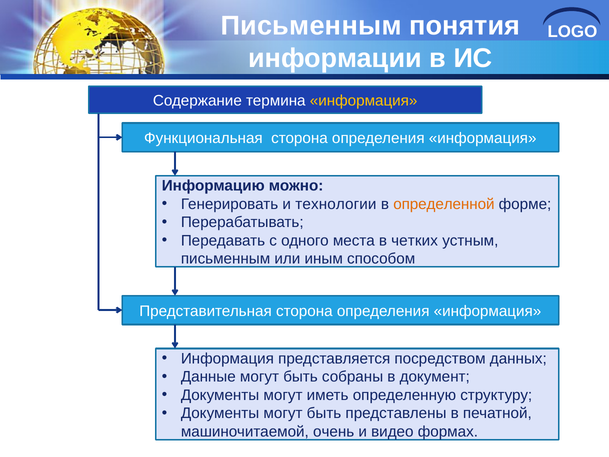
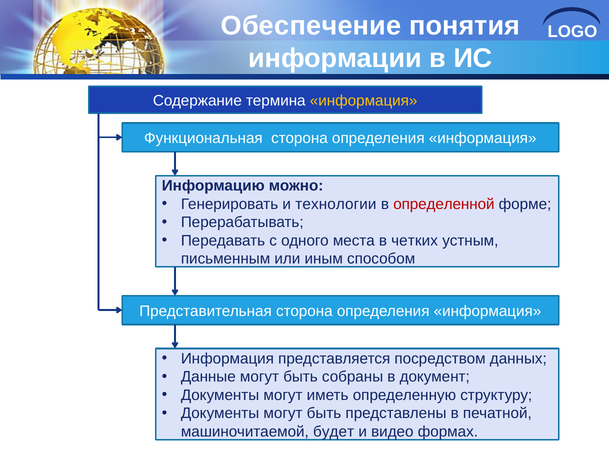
Письменным: Письменным -> Обеспечение (311, 26)
определенной colour: orange -> red (444, 204)
очень: очень -> будет (334, 431)
